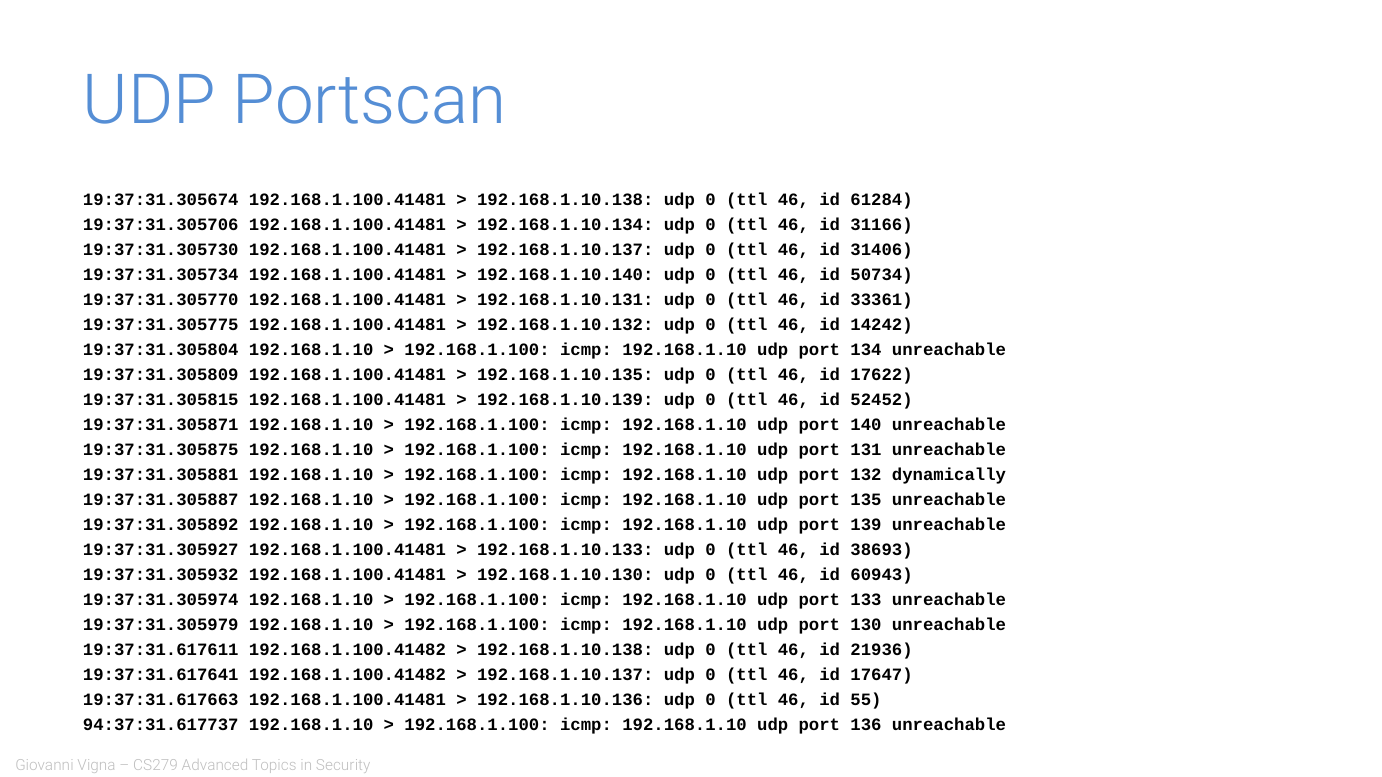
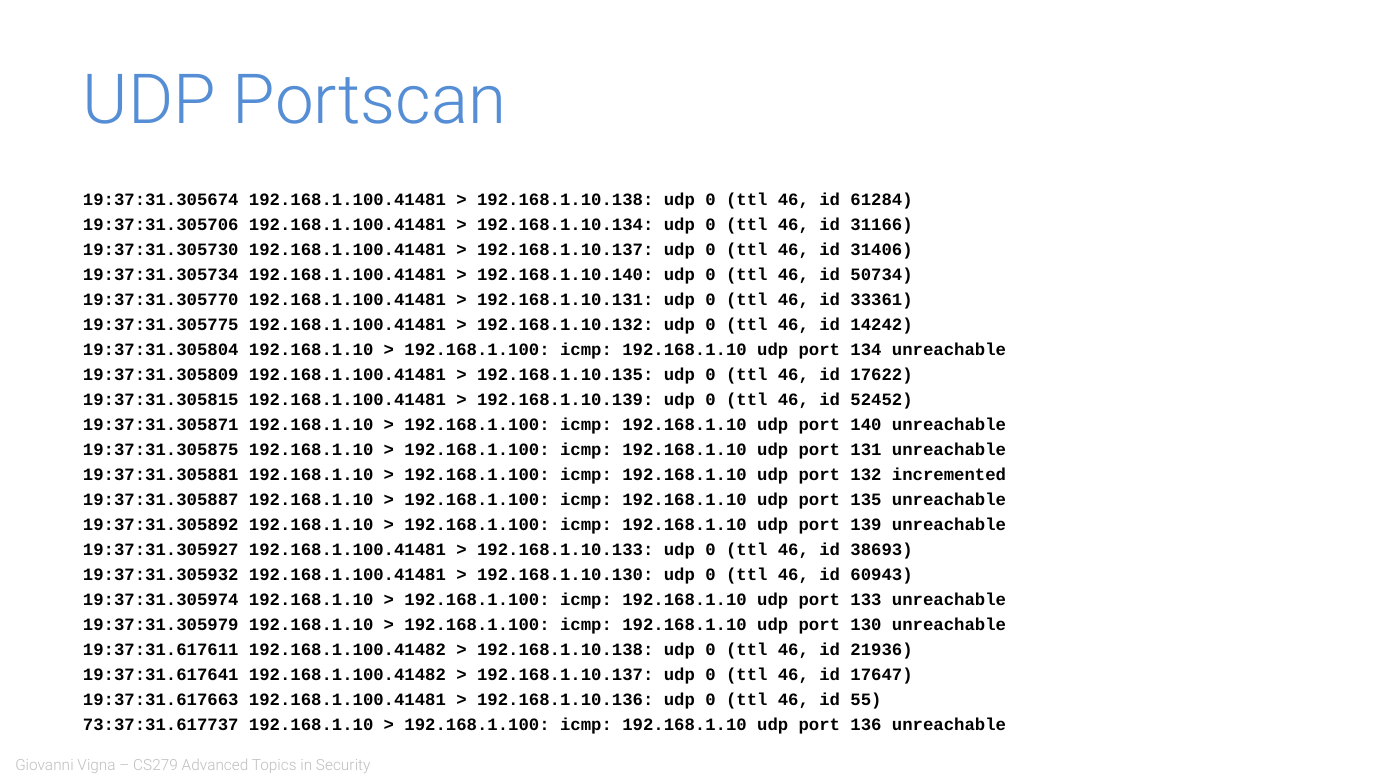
dynamically: dynamically -> incremented (949, 475)
94:37:31.617737: 94:37:31.617737 -> 73:37:31.617737 (161, 725)
